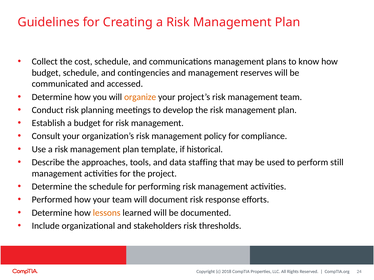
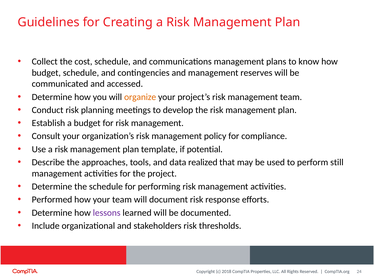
historical: historical -> potential (205, 149)
staffing: staffing -> realized (203, 163)
lessons colour: orange -> purple (107, 213)
